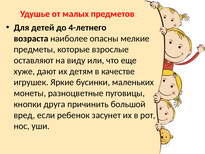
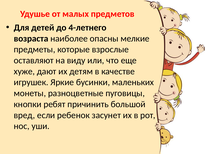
друга: друга -> ребят (55, 104)
